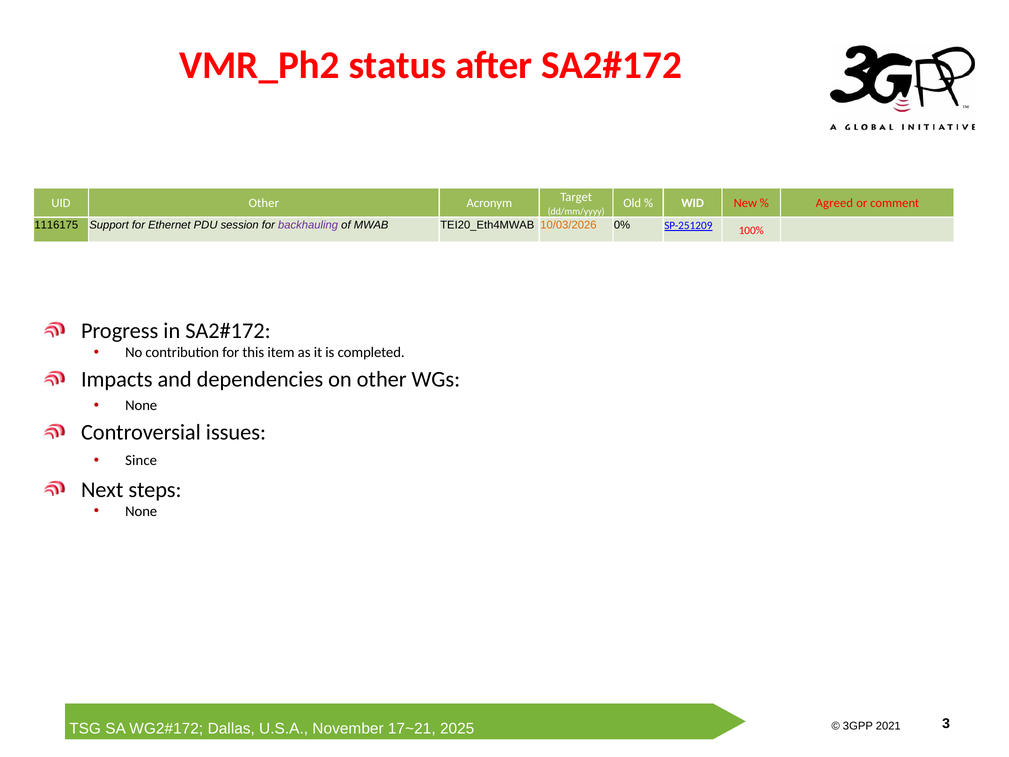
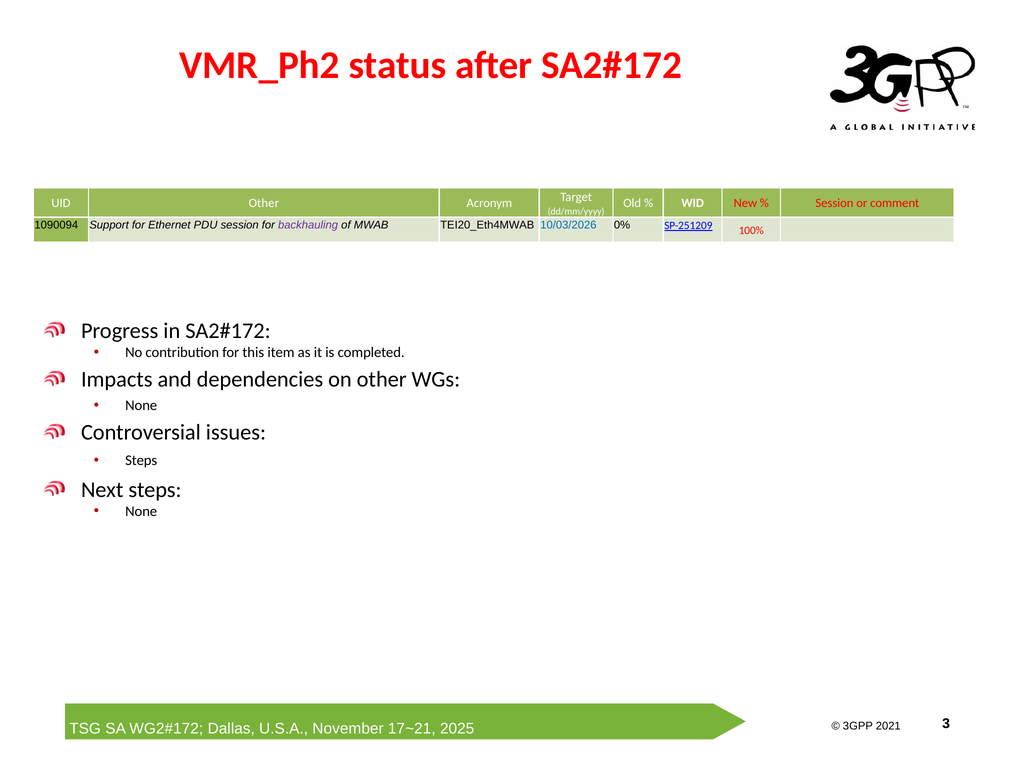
Agreed: Agreed -> Session (834, 203)
1116175: 1116175 -> 1090094 (56, 225)
10/03/2026 colour: orange -> blue (568, 225)
Since: Since -> Steps (141, 460)
